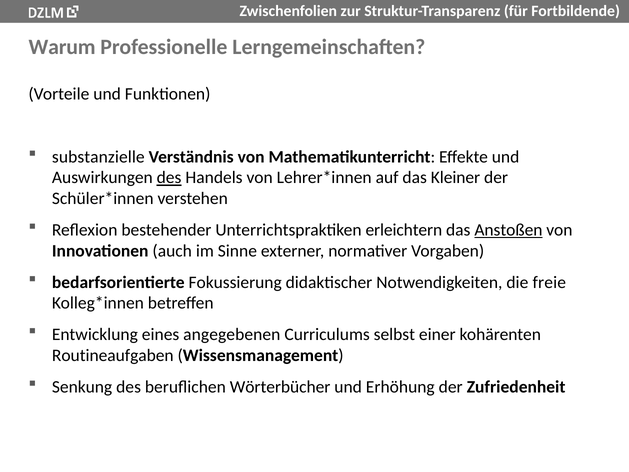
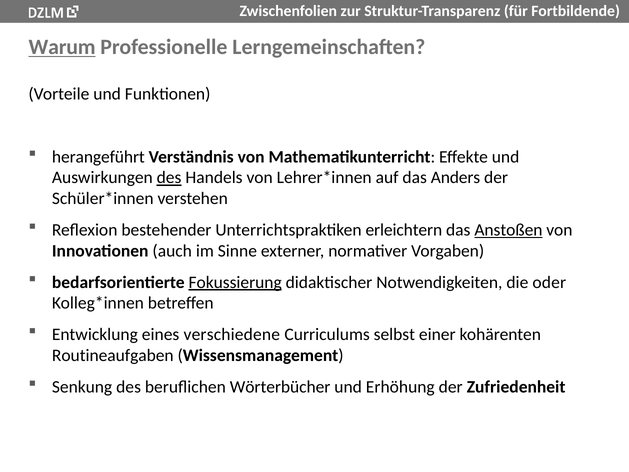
Warum underline: none -> present (62, 47)
substanzielle: substanzielle -> herangeführt (98, 157)
Kleiner: Kleiner -> Anders (456, 178)
Fokussierung underline: none -> present (235, 282)
freie: freie -> oder (549, 282)
angegebenen: angegebenen -> verschiedene (232, 334)
